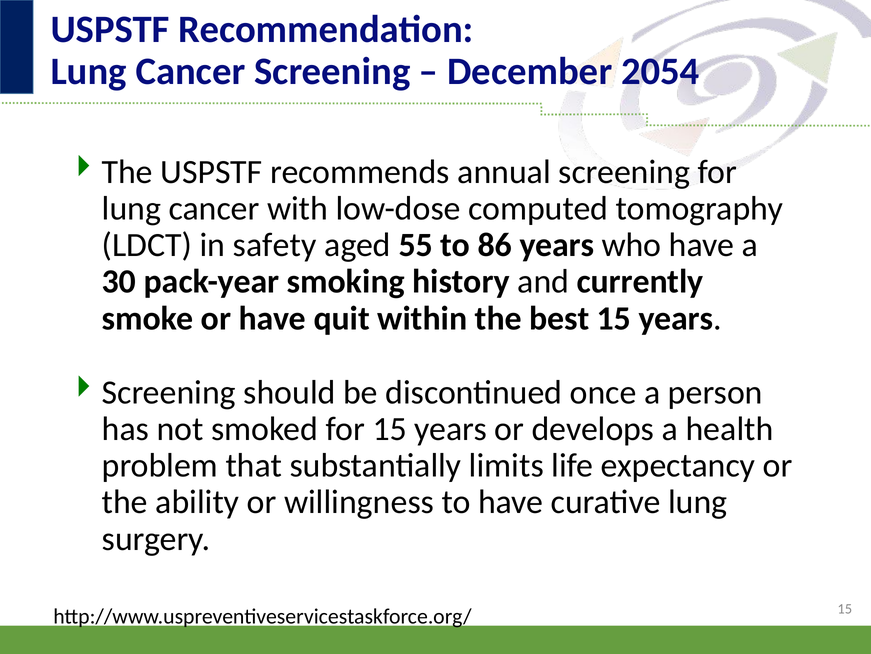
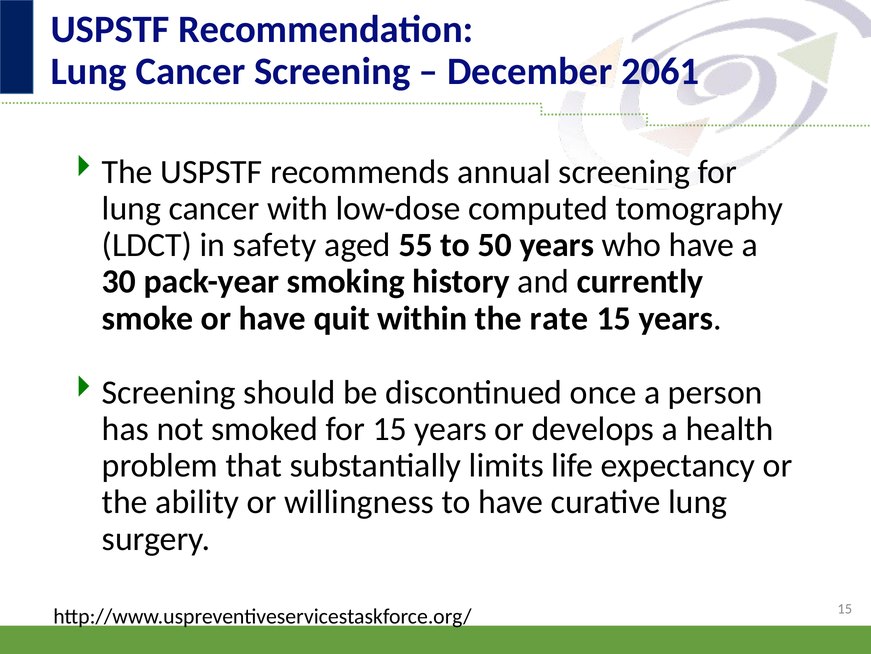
2054: 2054 -> 2061 (660, 71)
86: 86 -> 50 (495, 245)
best: best -> rate (559, 318)
